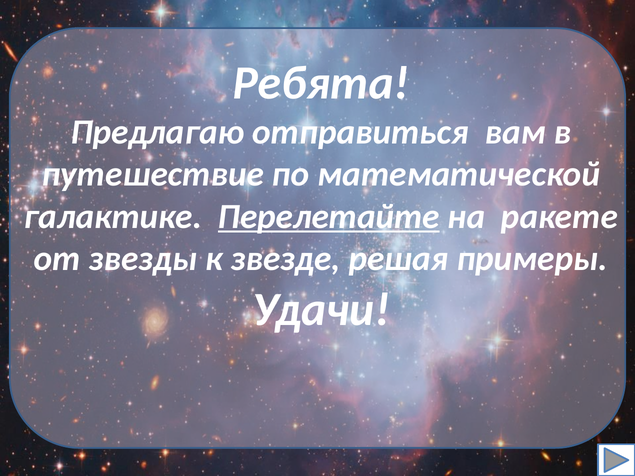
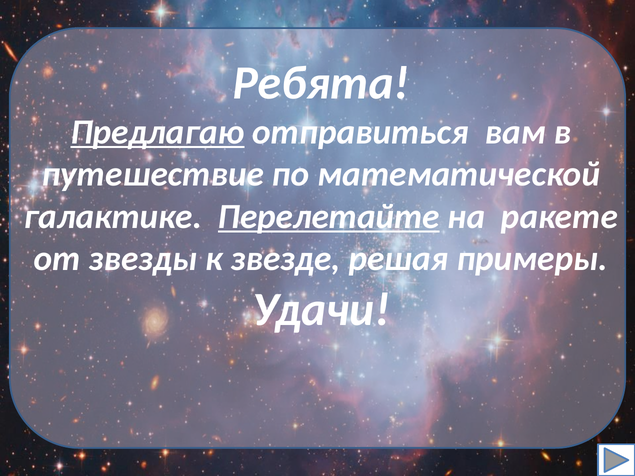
Предлагаю underline: none -> present (157, 132)
